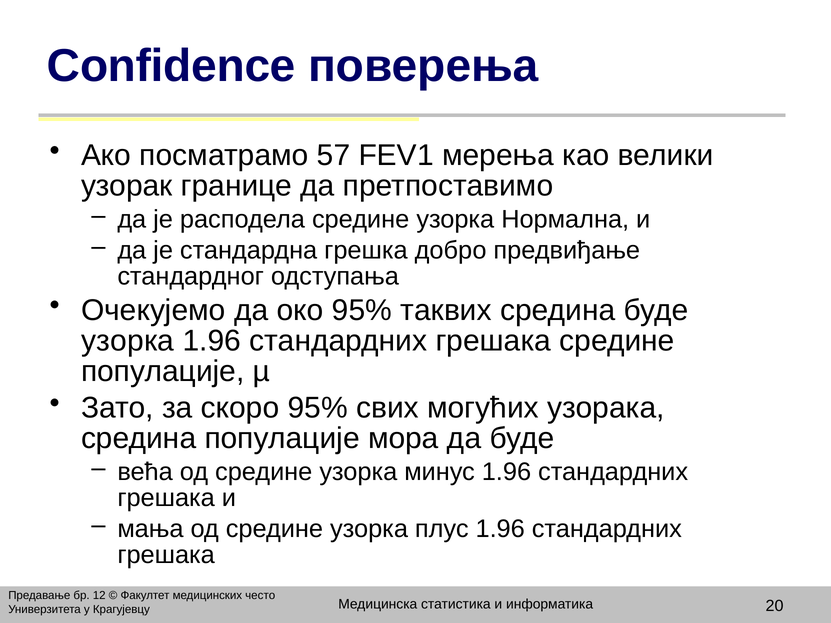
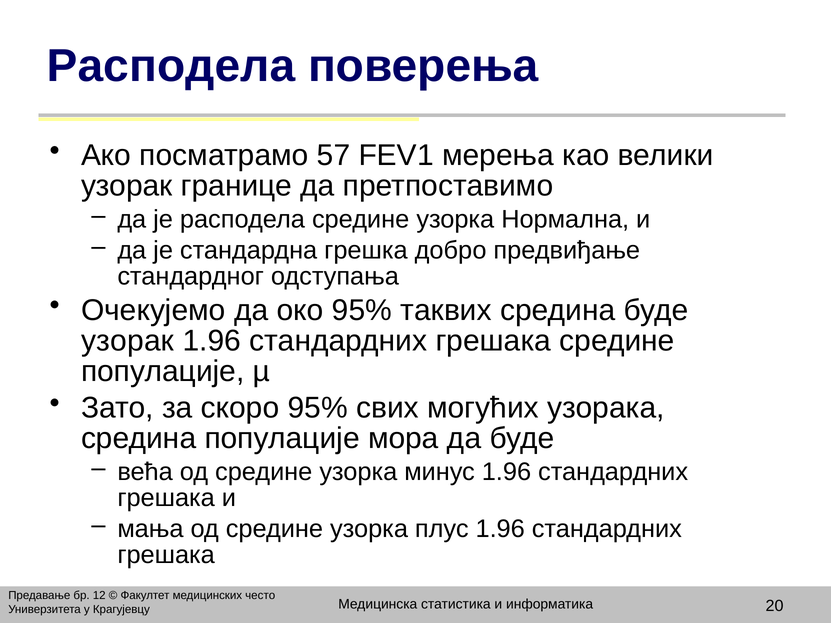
Confidence: Confidence -> Расподела (171, 66)
узорка: узорка -> узорак (128, 341)
